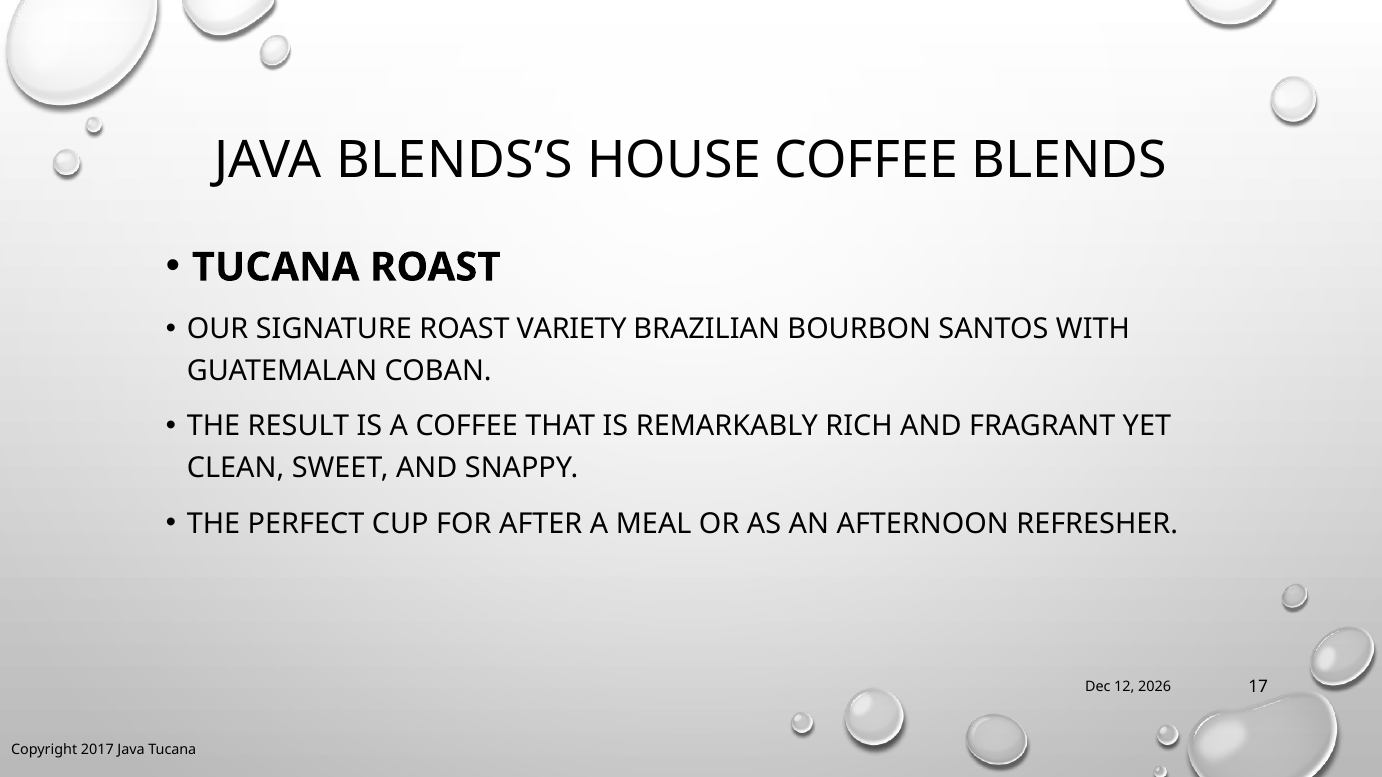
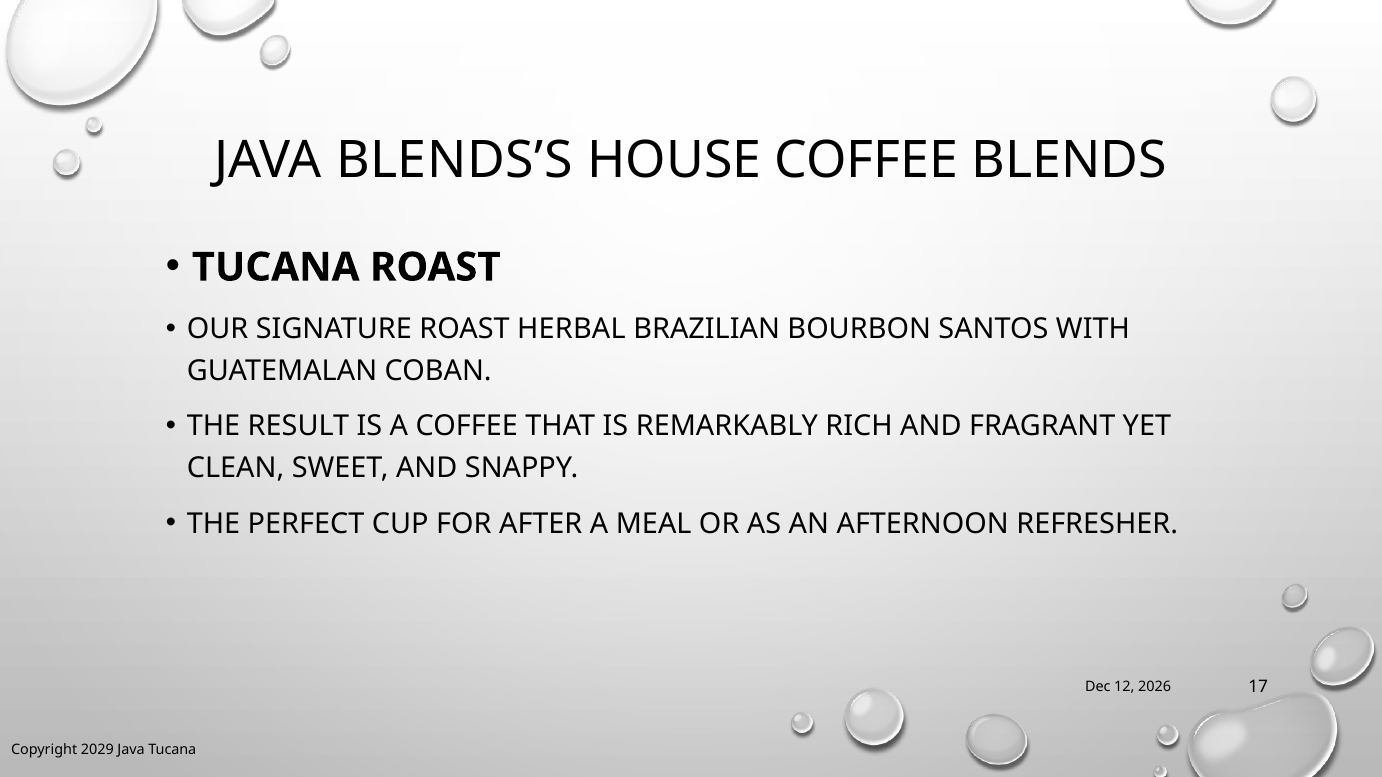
VARIETY: VARIETY -> HERBAL (571, 329)
2017: 2017 -> 2029 (97, 750)
